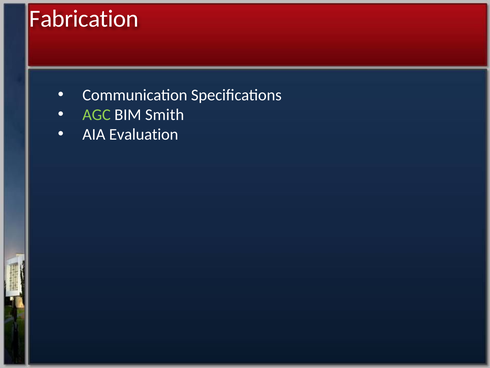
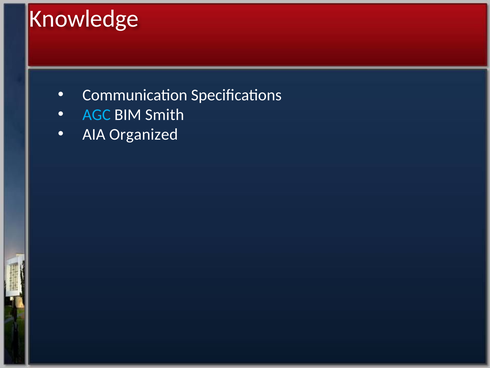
Fabrication: Fabrication -> Knowledge (84, 19)
AGC colour: light green -> light blue (97, 115)
Evaluation: Evaluation -> Organized (144, 134)
